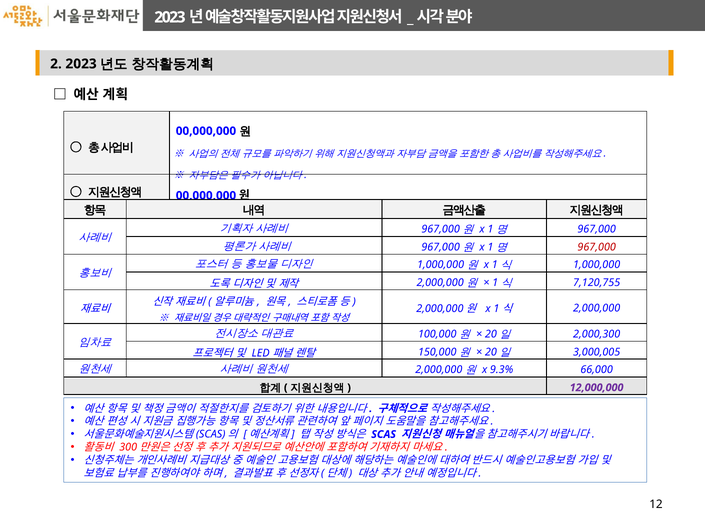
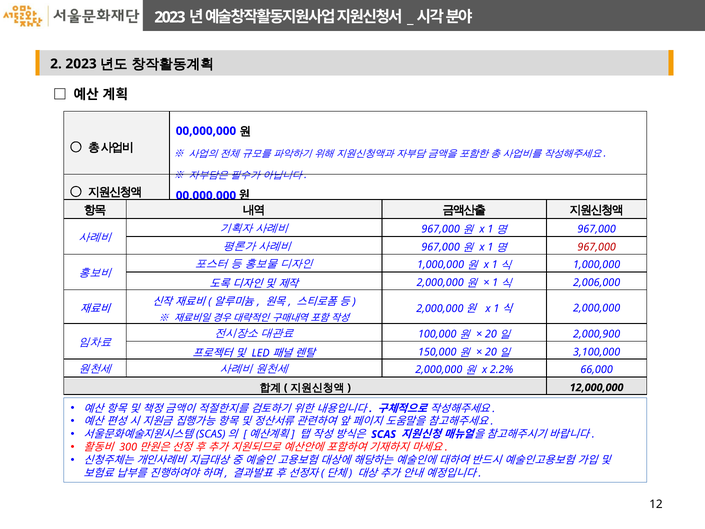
7,120,755: 7,120,755 -> 2,006,000 (597, 283)
2,000,300: 2,000,300 -> 2,000,900 (597, 334)
3,000,005: 3,000,005 -> 3,100,000 (597, 352)
9.3%: 9.3% -> 2.2% (502, 370)
12,000,000 colour: purple -> black (597, 387)
